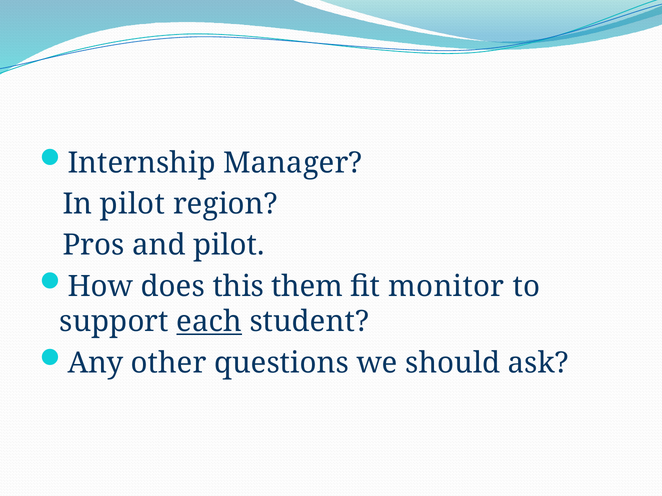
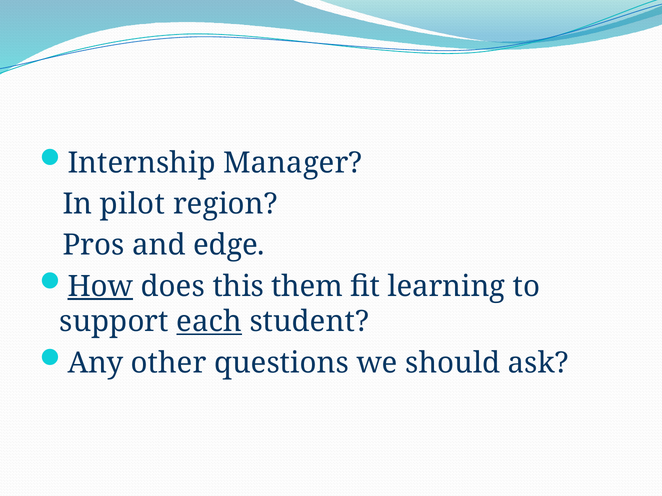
and pilot: pilot -> edge (229, 245)
How underline: none -> present (100, 287)
monitor: monitor -> learning (446, 287)
